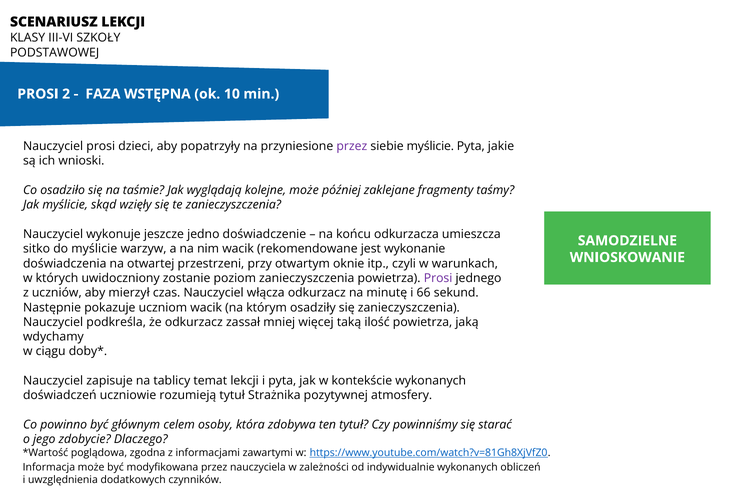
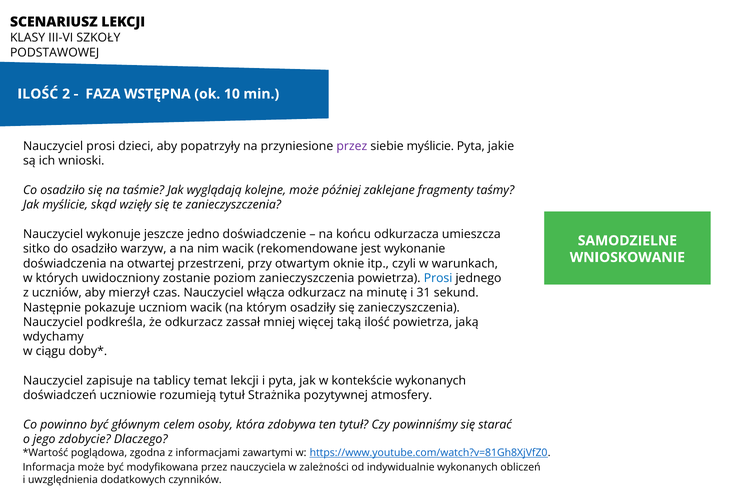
PROSI: PROSI -> ILOŚĆ (38, 94)
do myślicie: myślicie -> osadziło (94, 249)
Prosi colour: purple -> blue (438, 278)
66: 66 -> 31 (424, 293)
